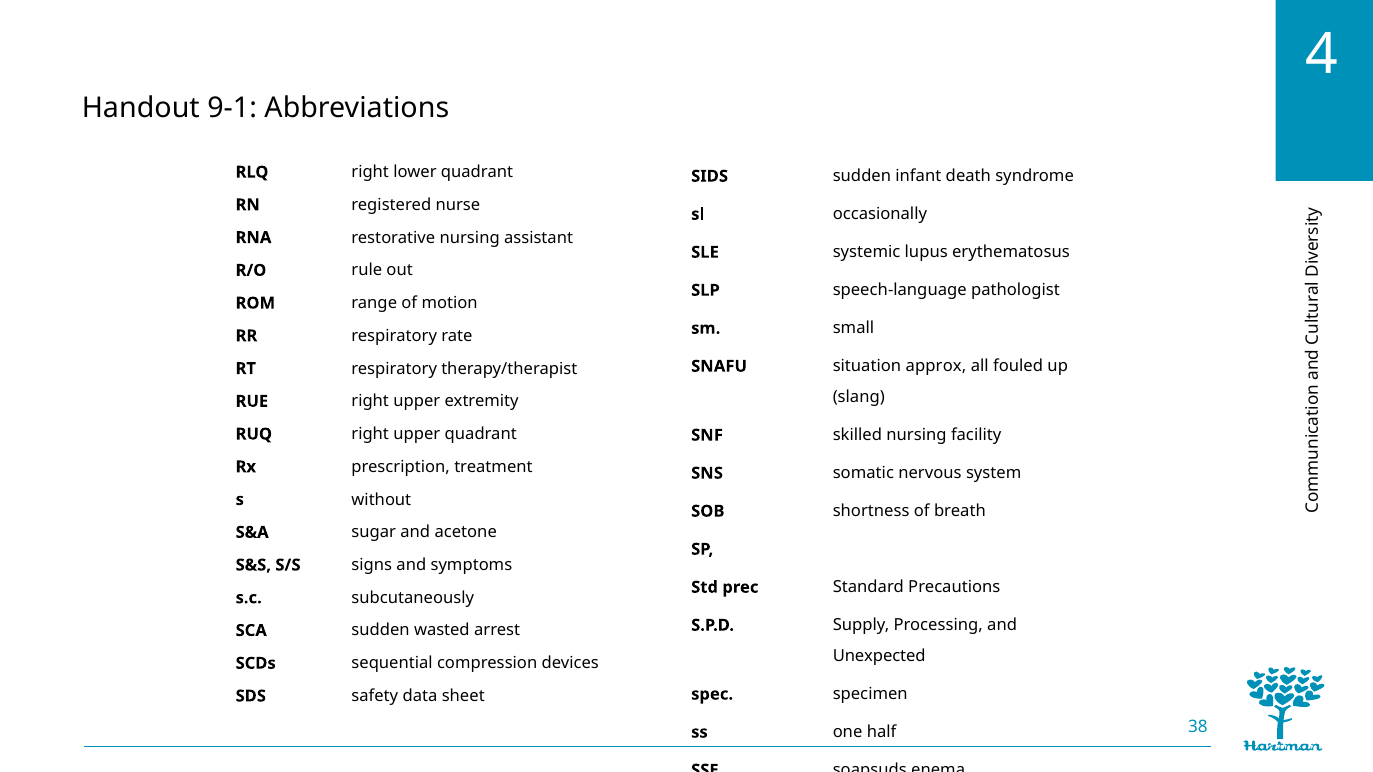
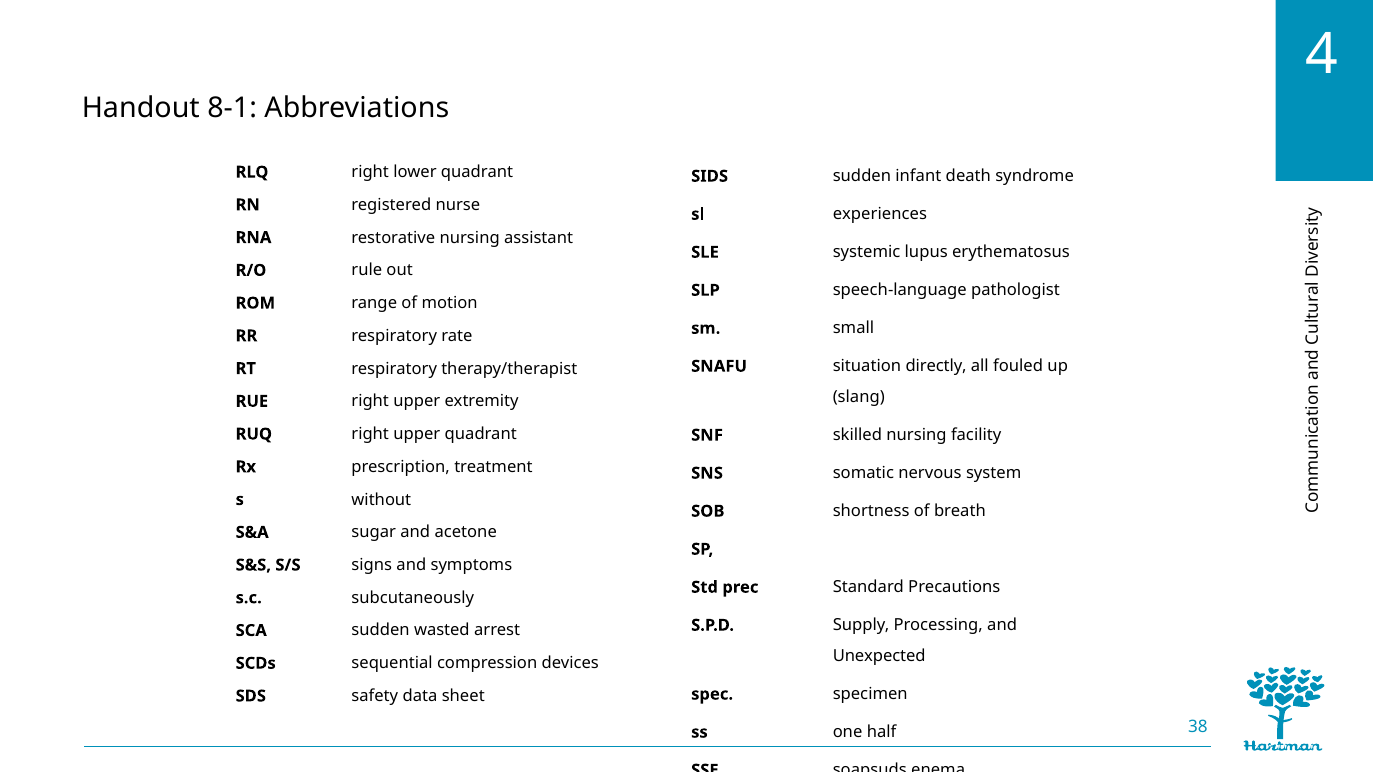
9-1: 9-1 -> 8-1 (232, 108)
occasionally: occasionally -> experiences (880, 214)
approx: approx -> directly (936, 366)
